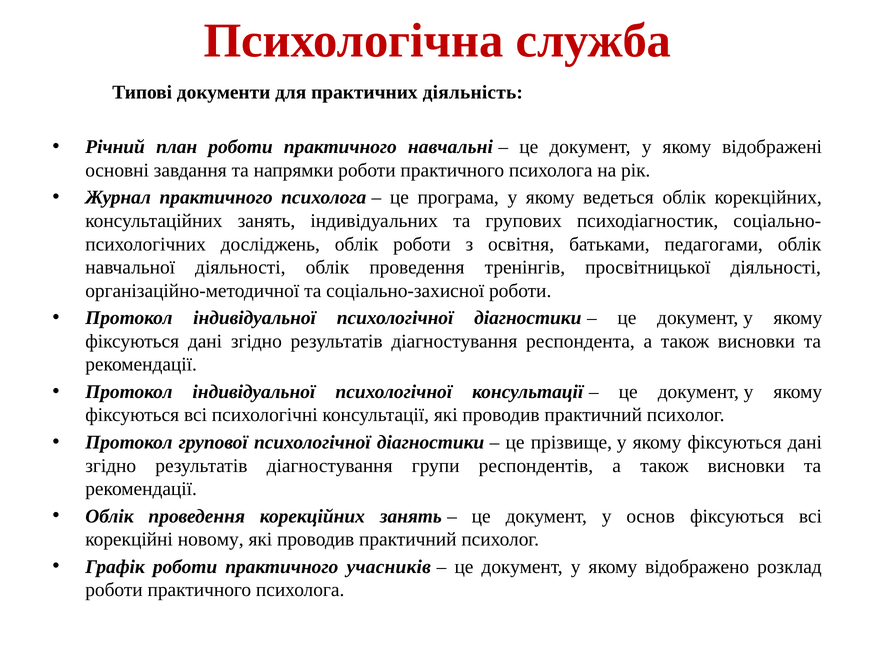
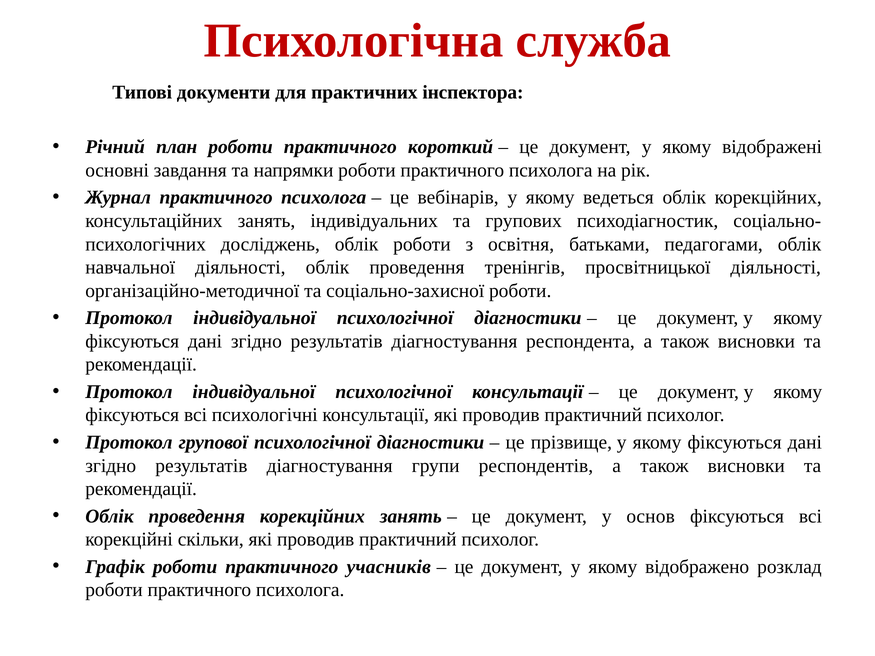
діяльність: діяльність -> інспектора (473, 93)
навчальні: навчальні -> короткий (451, 147)
програма: програма -> вебінарів (458, 198)
новому: новому -> скільки (211, 540)
